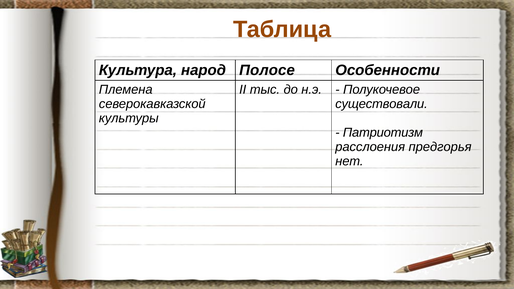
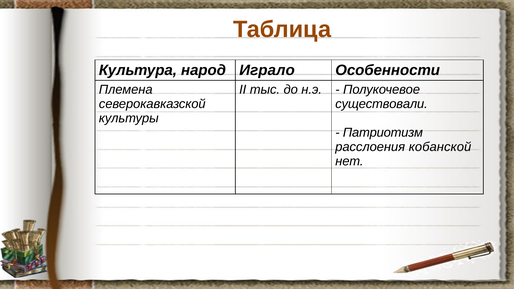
Полосе: Полосе -> Играло (267, 70)
предгорья: предгорья -> кобанской (440, 147)
